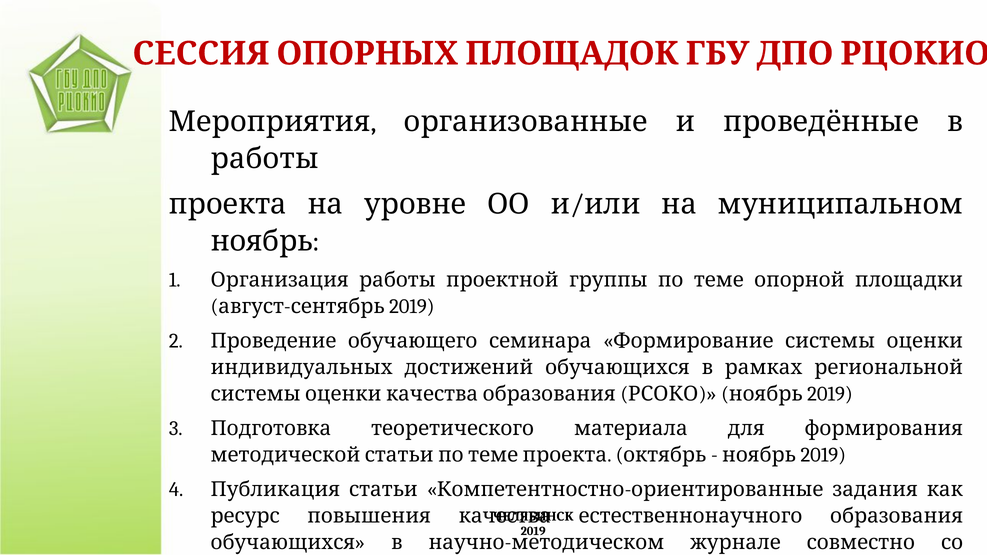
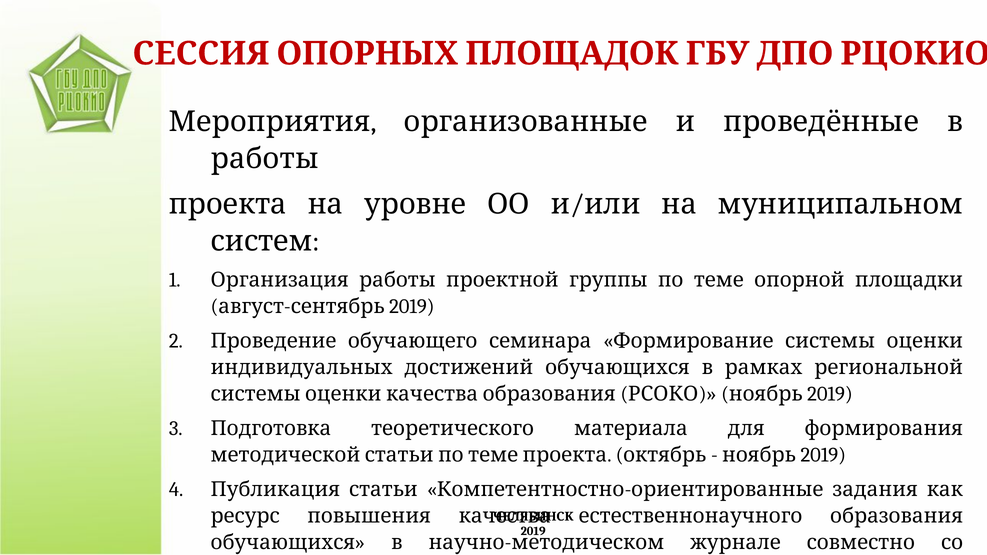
ноябрь: ноябрь -> систем (262, 241)
